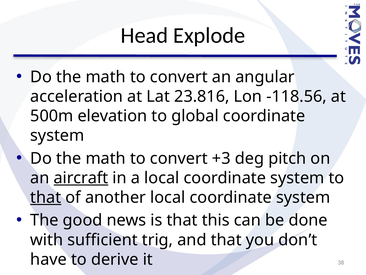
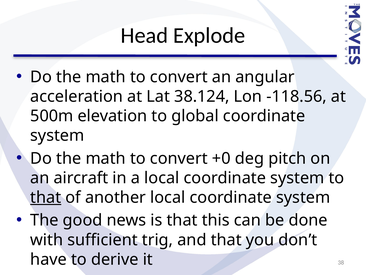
23.816: 23.816 -> 38.124 (202, 96)
+3: +3 -> +0 (221, 158)
aircraft underline: present -> none (81, 178)
